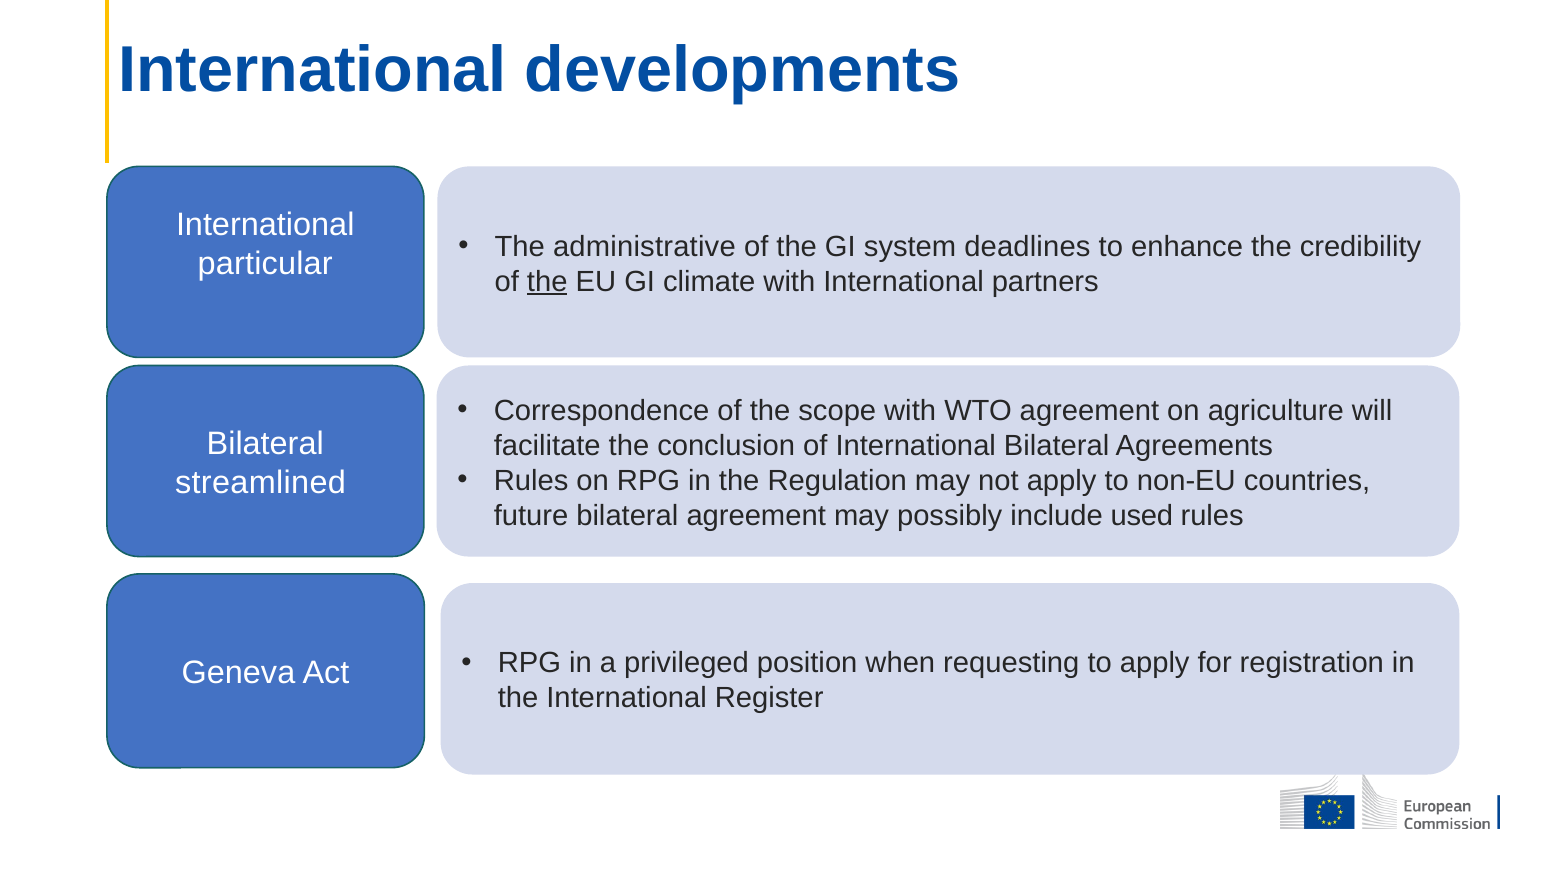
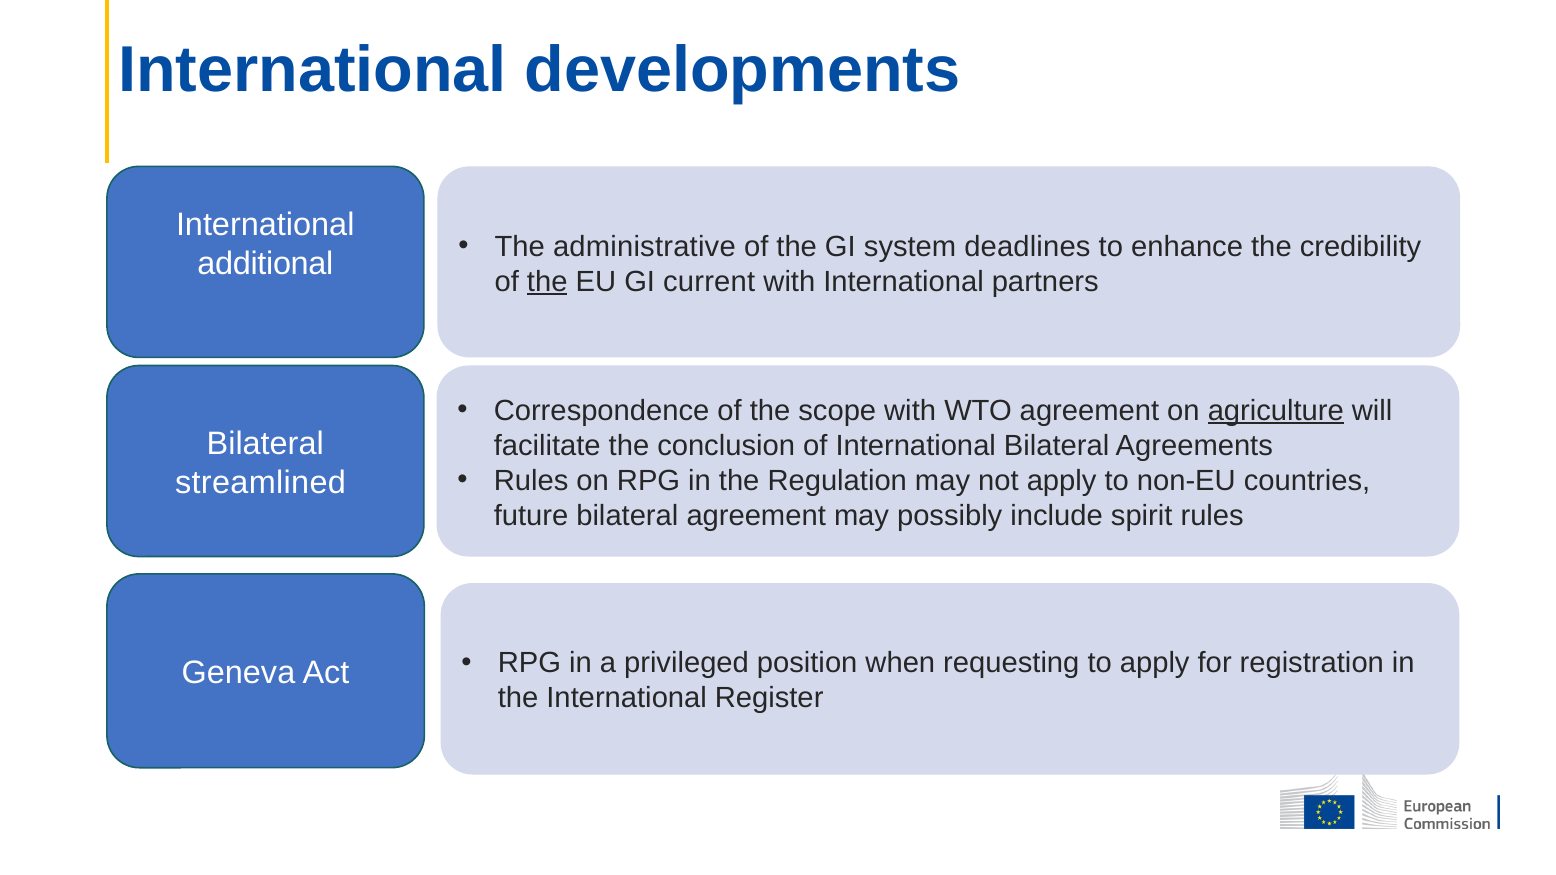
particular: particular -> additional (265, 264)
climate: climate -> current (709, 281)
agriculture underline: none -> present (1276, 411)
used: used -> spirit (1142, 516)
